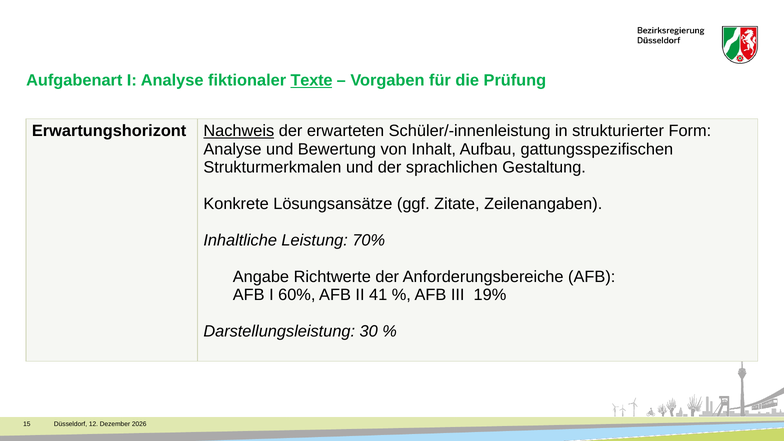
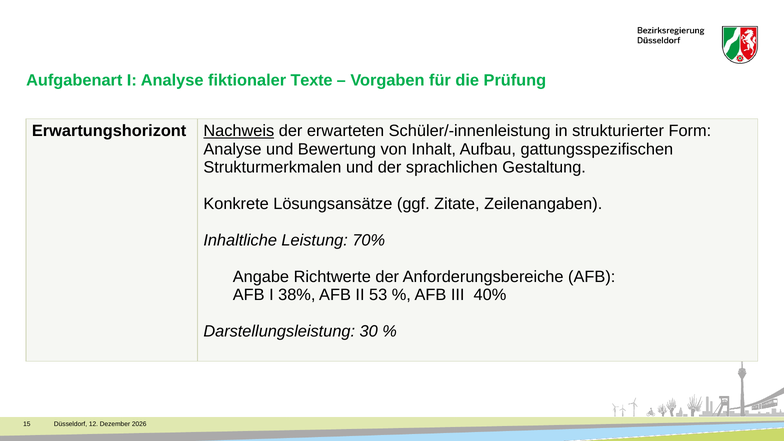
Texte underline: present -> none (312, 80)
60%: 60% -> 38% (297, 295)
41: 41 -> 53 (378, 295)
19%: 19% -> 40% (490, 295)
